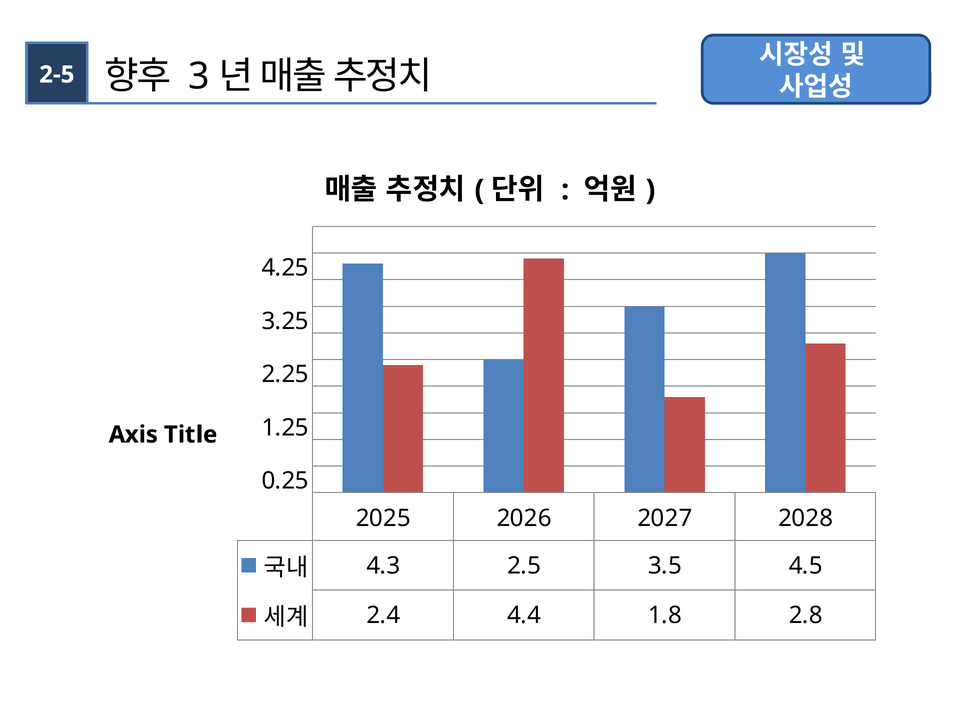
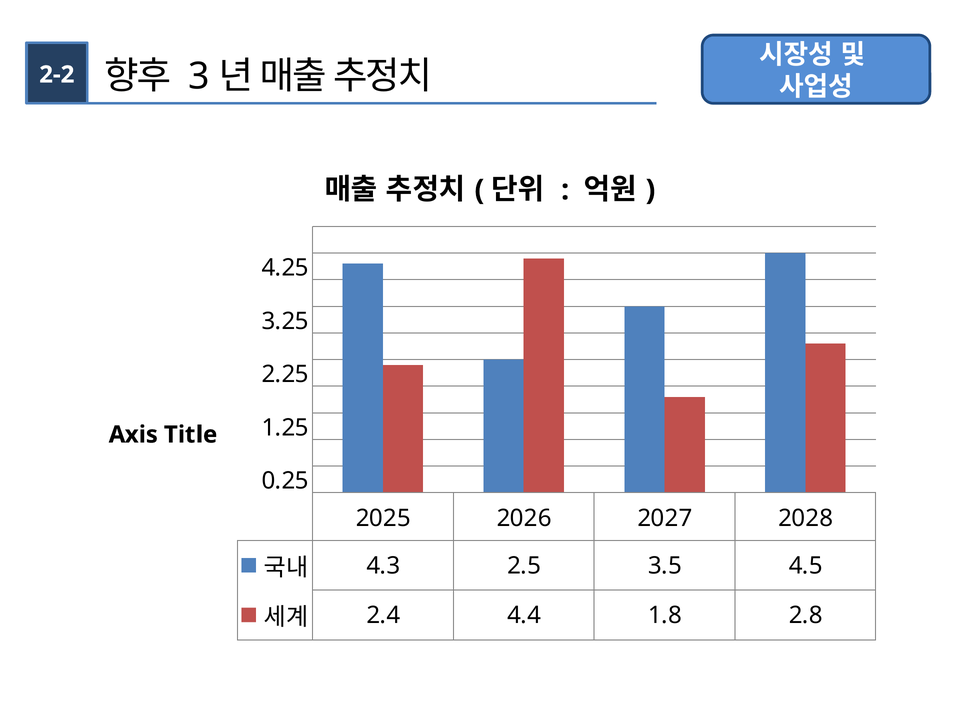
2-5: 2-5 -> 2-2 (57, 75)
